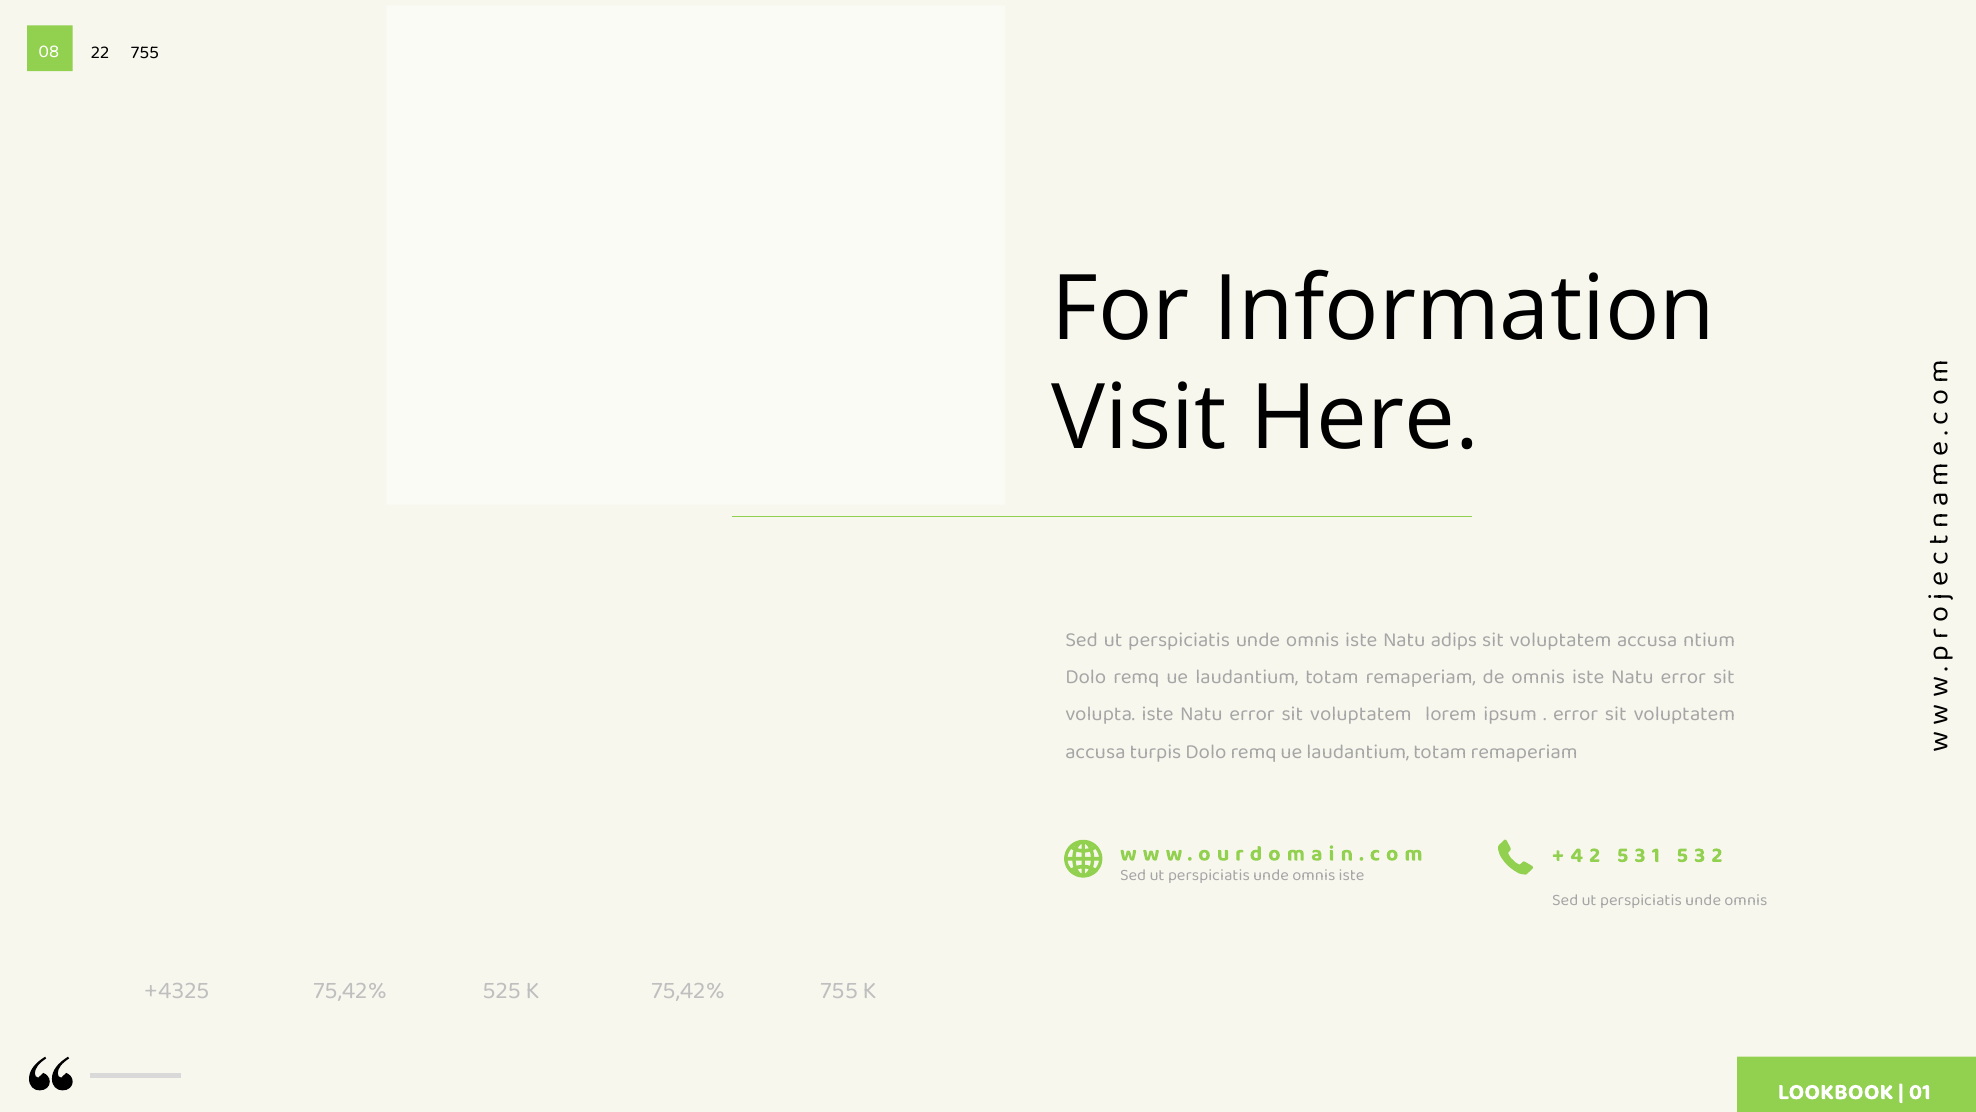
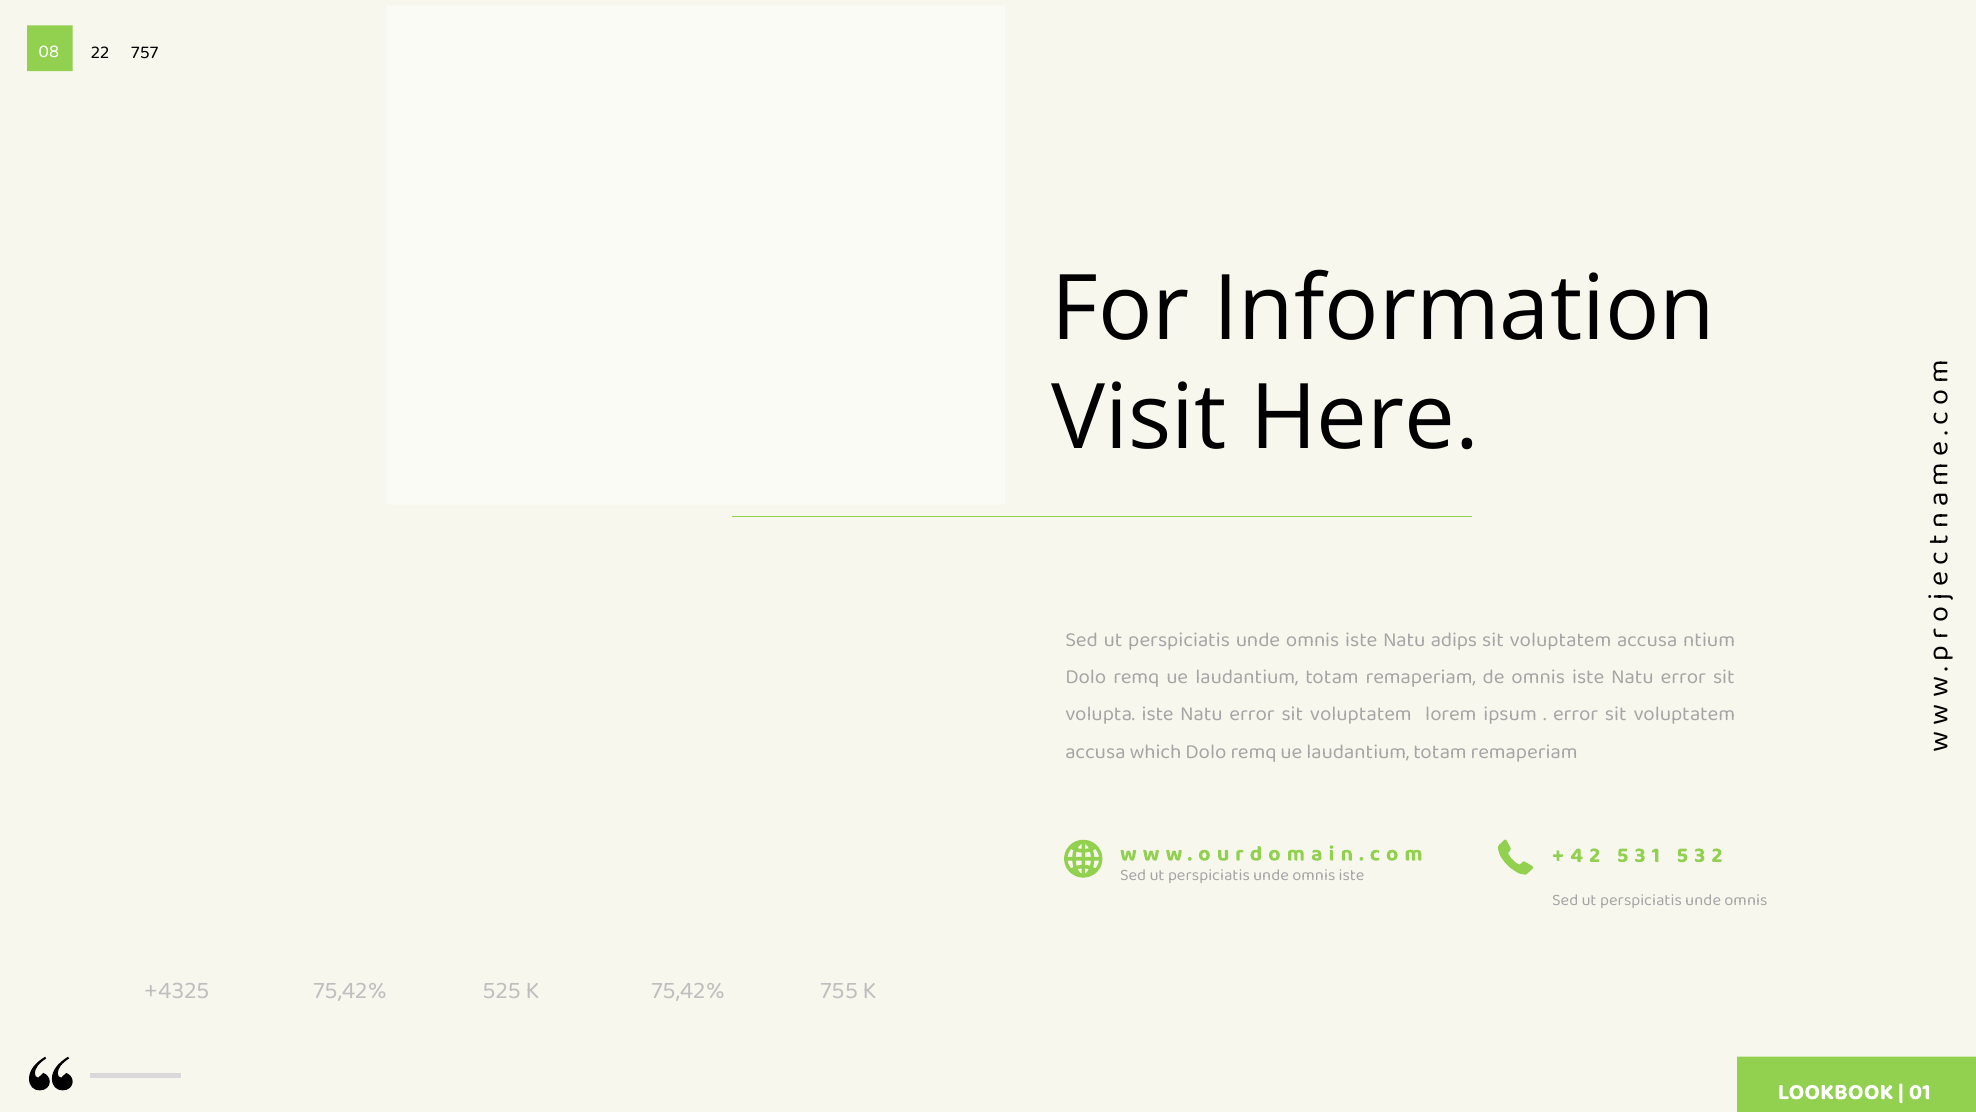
22 755: 755 -> 757 (145, 52)
turpis: turpis -> which (1156, 751)
